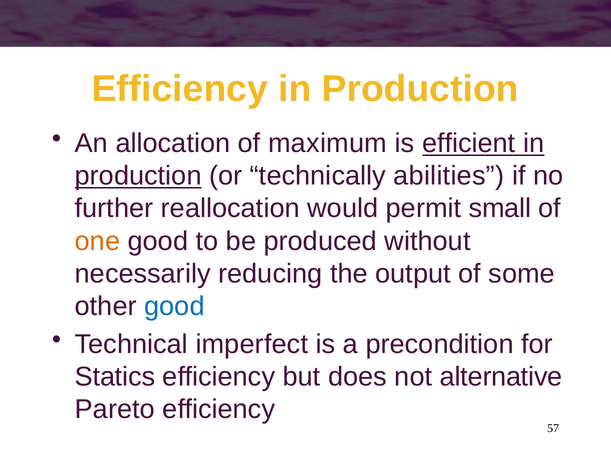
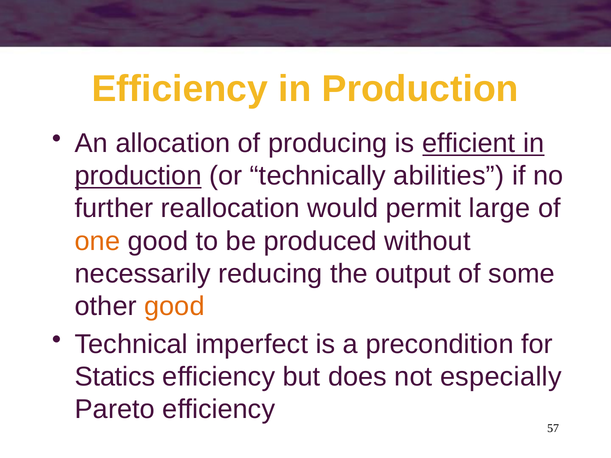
maximum: maximum -> producing (328, 143)
small: small -> large (500, 209)
good colour: blue -> orange (174, 306)
alternative: alternative -> especially (501, 377)
